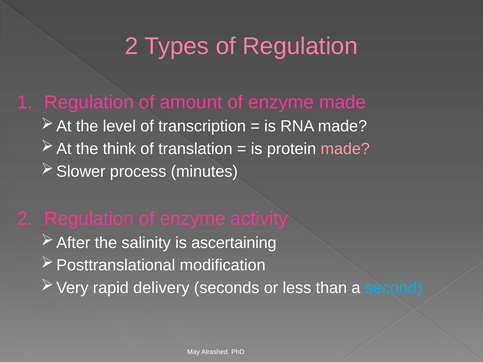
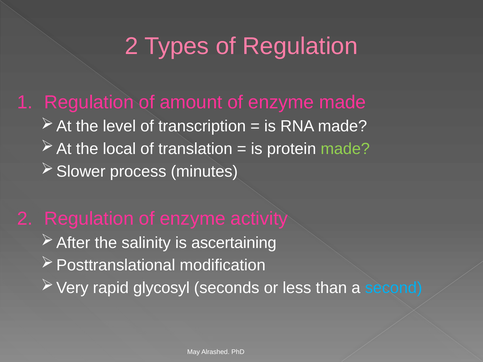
think: think -> local (119, 149)
made colour: pink -> light green (345, 149)
delivery: delivery -> glycosyl (161, 288)
